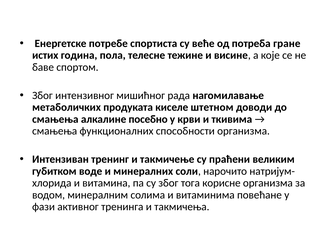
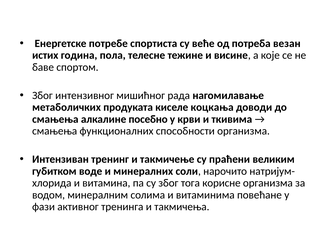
гране: гране -> везан (287, 43)
штетном: штетном -> коцкања (212, 107)
